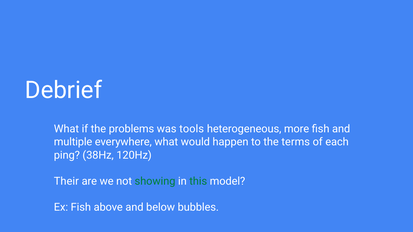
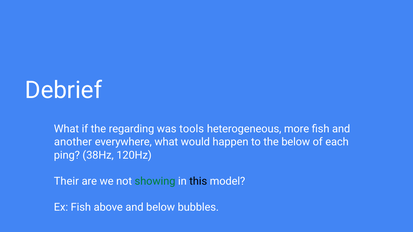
problems: problems -> regarding (131, 129)
multiple: multiple -> another (73, 142)
the terms: terms -> below (296, 142)
this colour: green -> black (198, 181)
